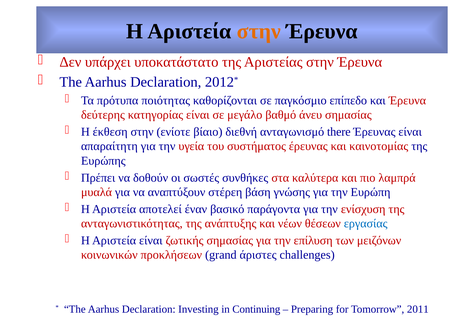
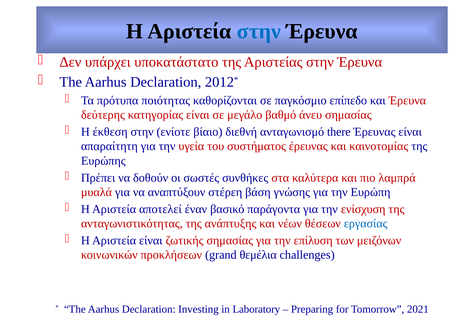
στην colour: orange -> blue (259, 31)
άριστες: άριστες -> θεμέλια (258, 255)
Continuing: Continuing -> Laboratory (256, 309)
2011: 2011 -> 2021 (418, 309)
